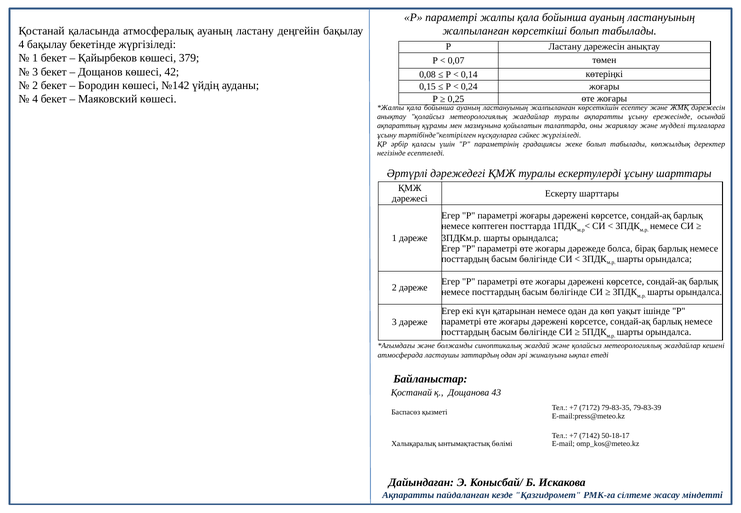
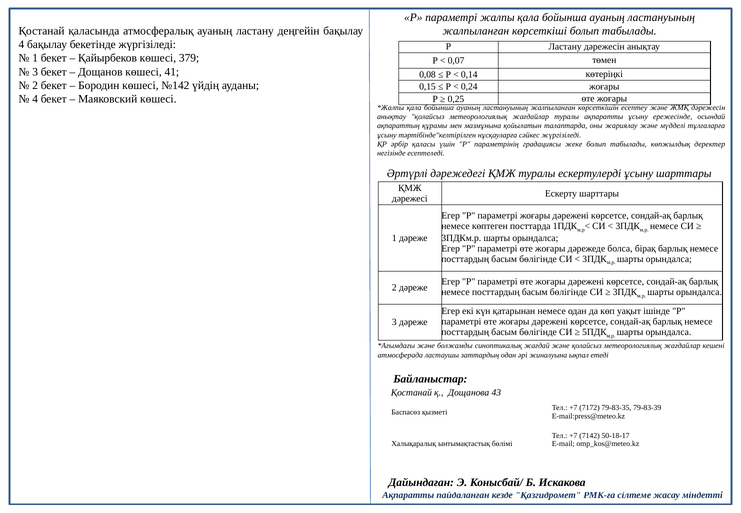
42: 42 -> 41 (172, 72)
